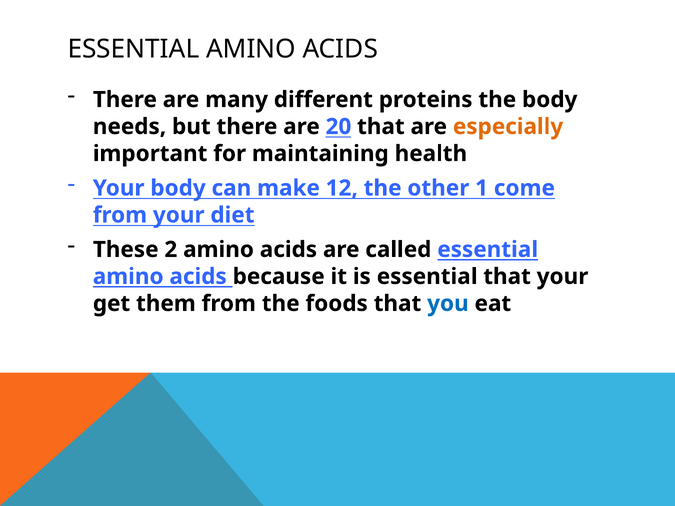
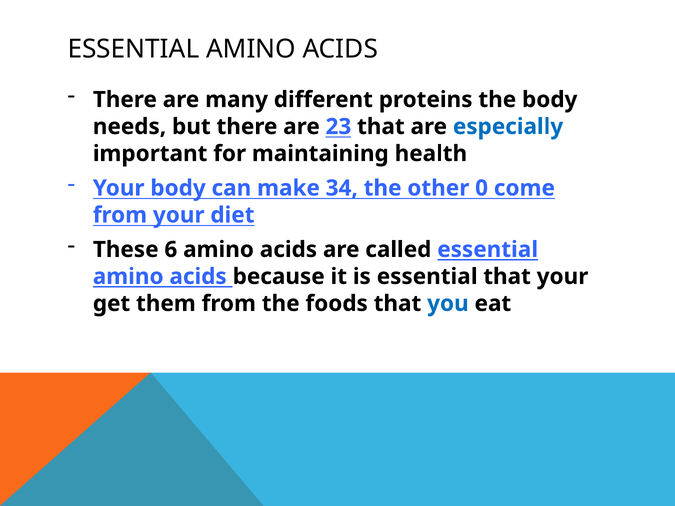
20: 20 -> 23 (338, 127)
especially colour: orange -> blue (508, 127)
12: 12 -> 34 (342, 188)
1: 1 -> 0 (482, 188)
2: 2 -> 6 (171, 250)
